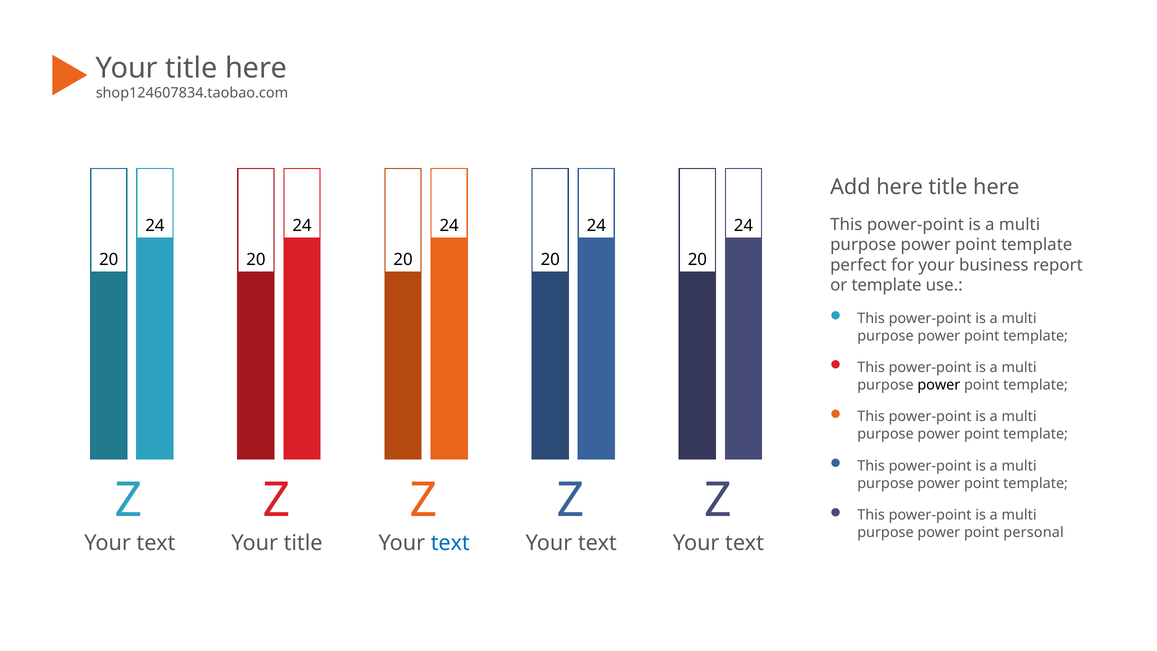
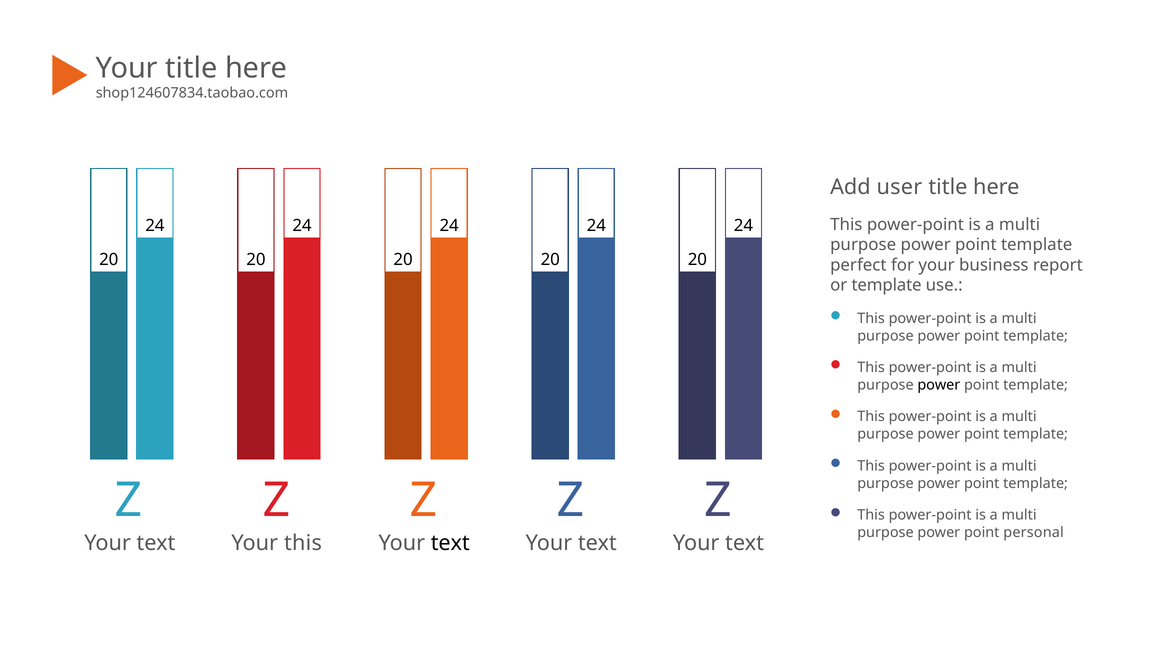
Add here: here -> user (899, 187)
title: title -> this (303, 543)
text colour: blue -> black (450, 543)
